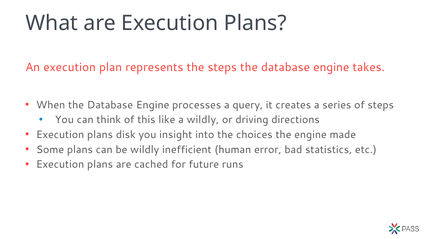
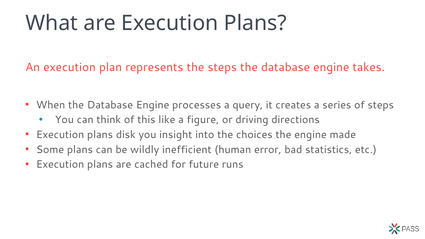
a wildly: wildly -> figure (203, 120)
